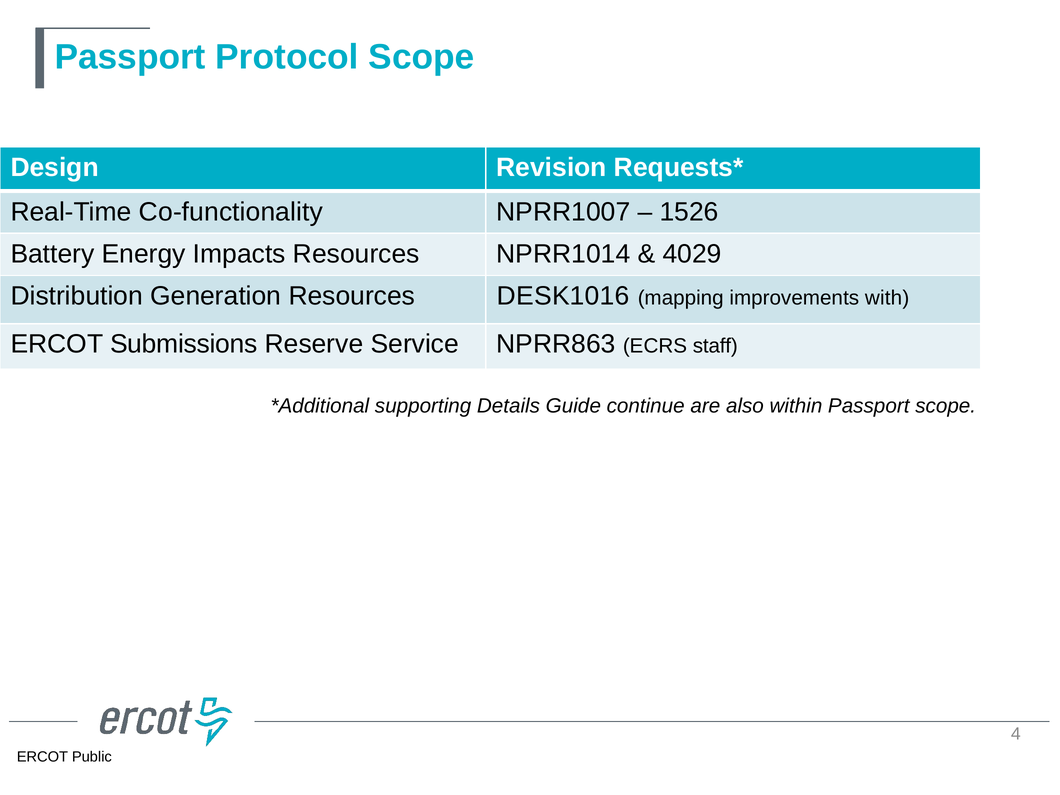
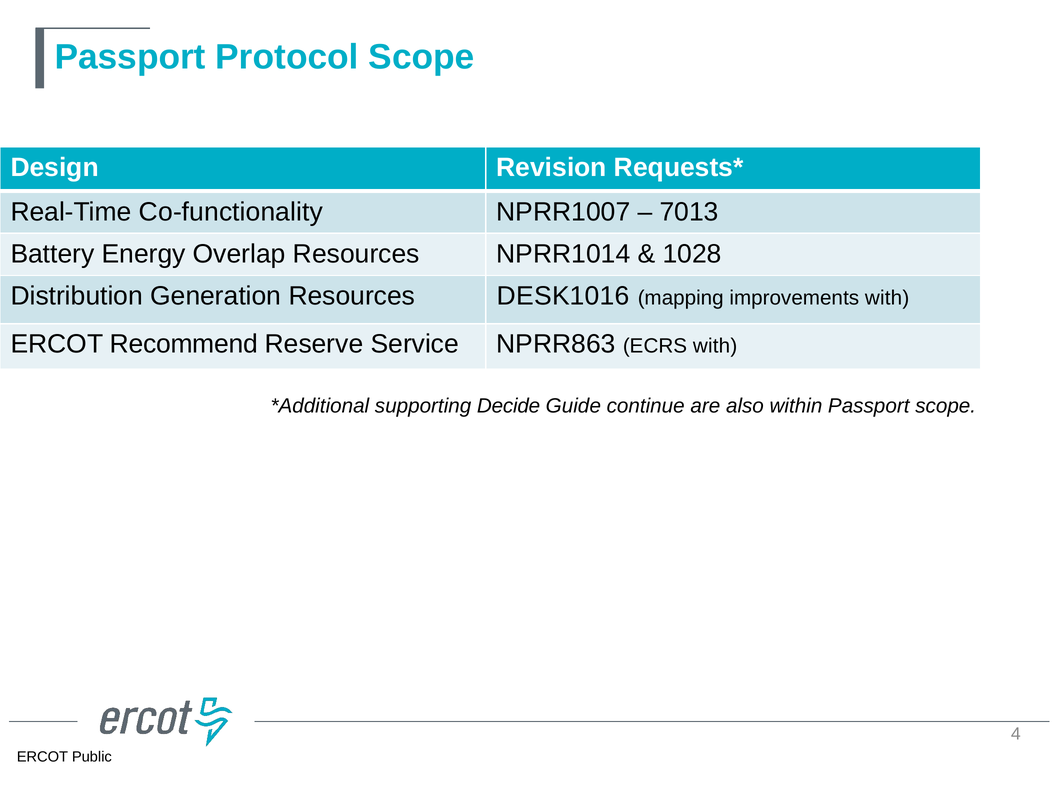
1526: 1526 -> 7013 (689, 212)
Impacts: Impacts -> Overlap (239, 254)
4029: 4029 -> 1028 (692, 254)
Submissions: Submissions -> Recommend (184, 344)
ECRS staff: staff -> with (715, 346)
Details: Details -> Decide (509, 406)
